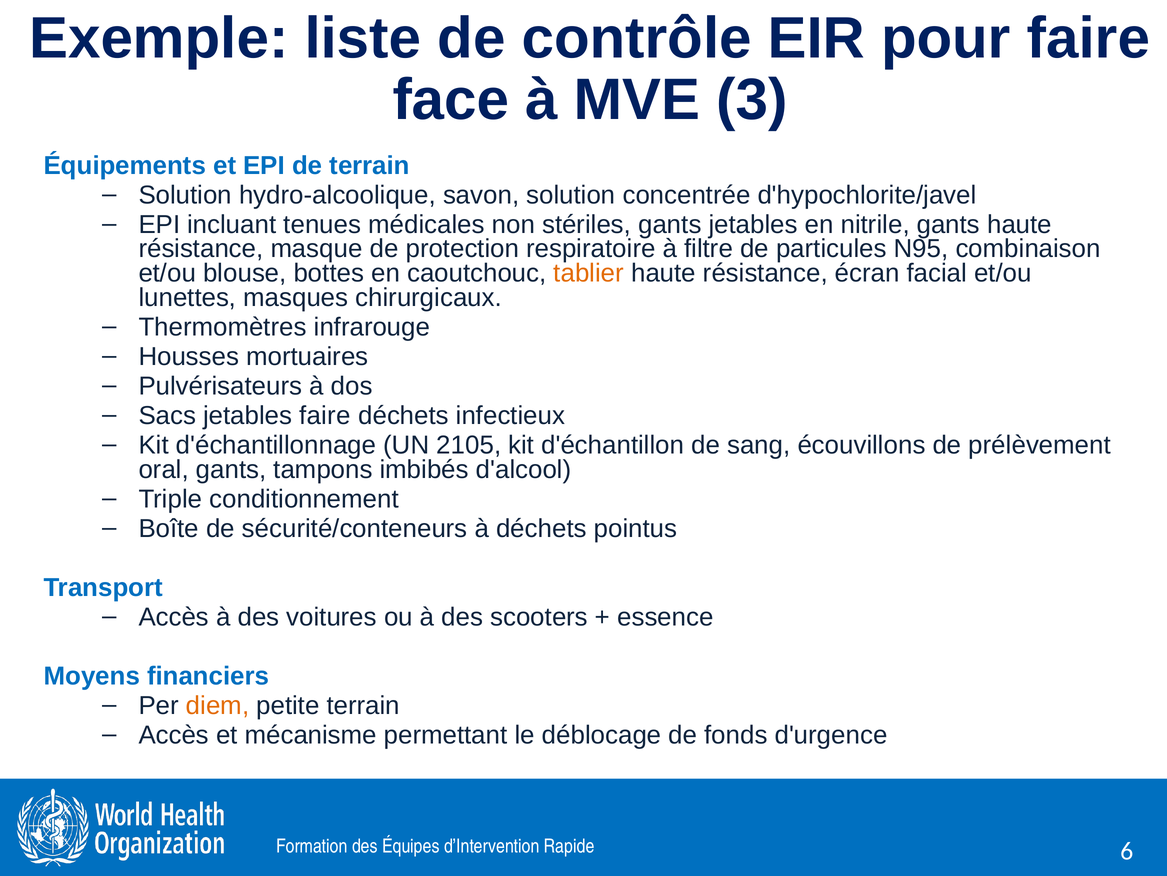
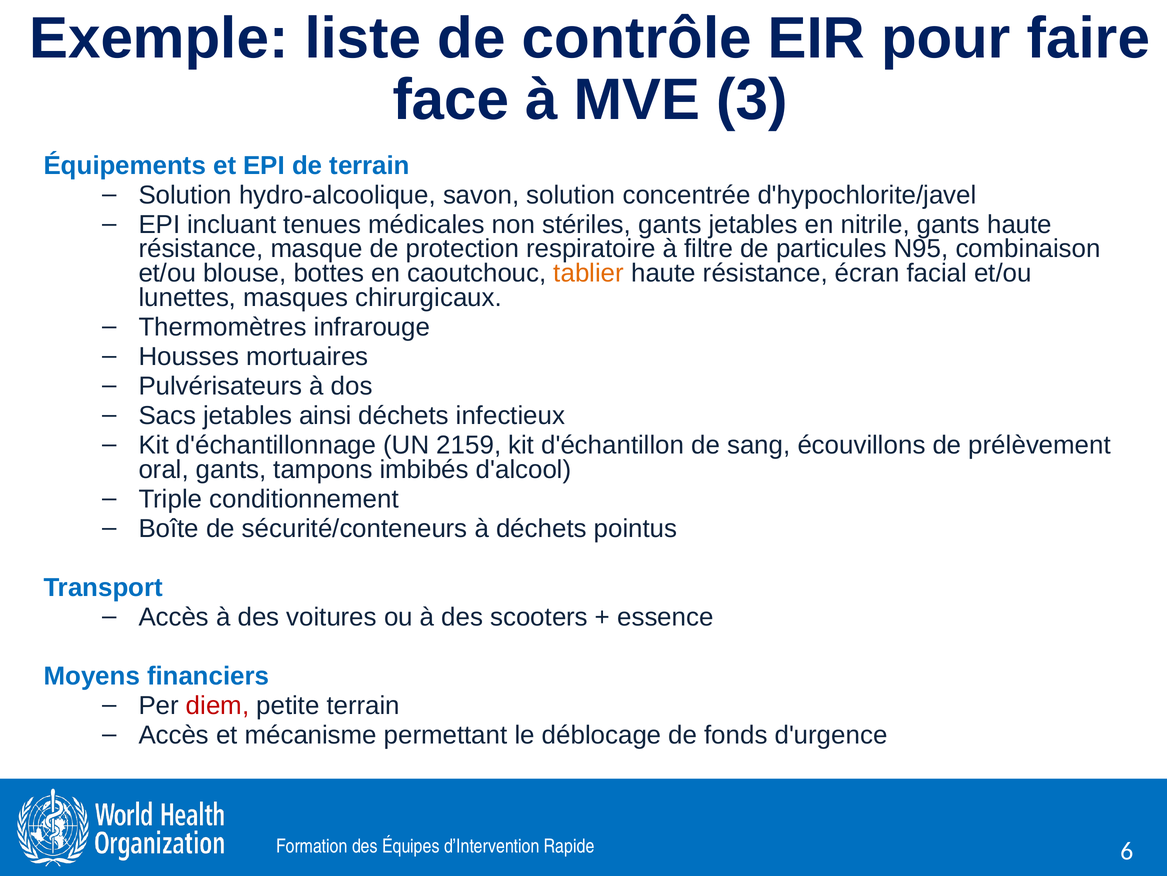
jetables faire: faire -> ainsi (325, 415)
2105: 2105 -> 2159 (469, 445)
diem colour: orange -> red (218, 705)
